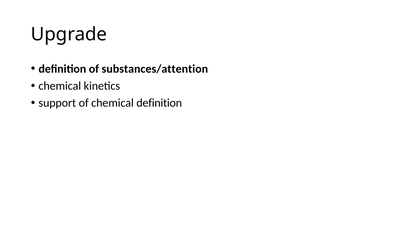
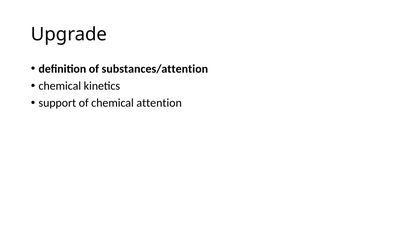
chemical definition: definition -> attention (159, 103)
